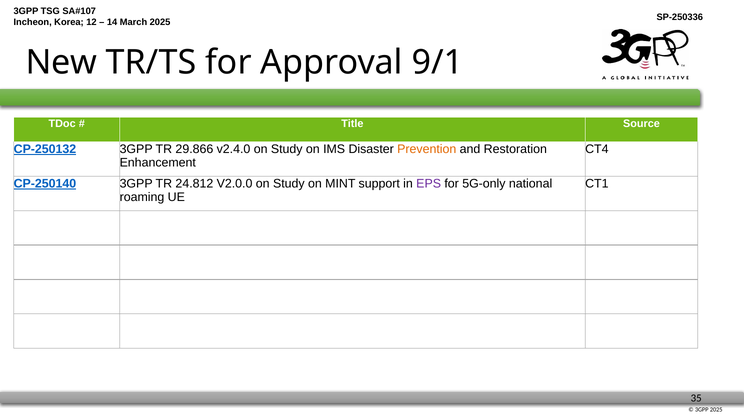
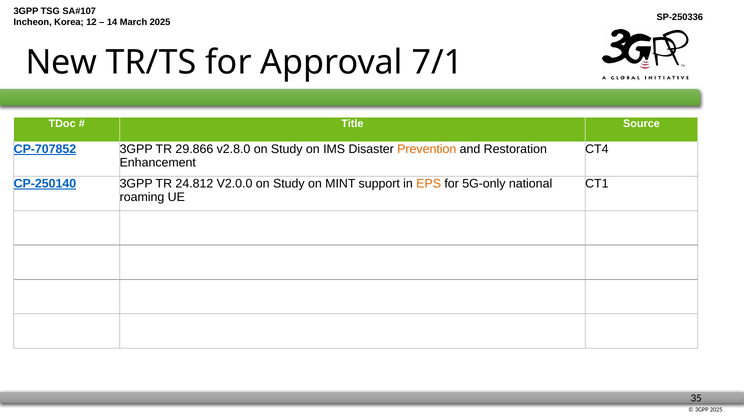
9/1: 9/1 -> 7/1 (437, 62)
CP-250132: CP-250132 -> CP-707852 (45, 149)
v2.4.0: v2.4.0 -> v2.8.0 (234, 149)
EPS colour: purple -> orange (429, 183)
